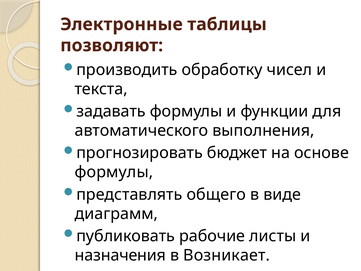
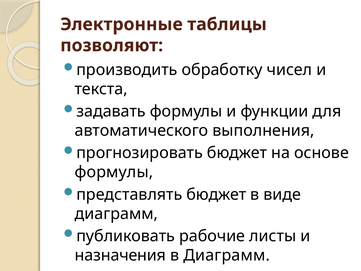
представлять общего: общего -> бюджет (216, 194)
в Возникает: Возникает -> Диаграмм (227, 255)
